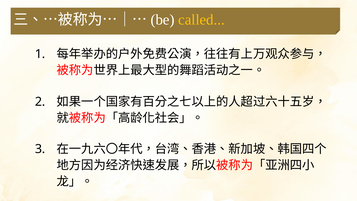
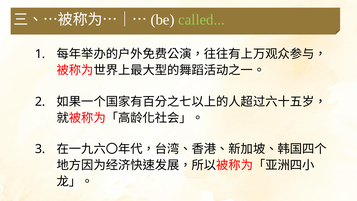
called colour: yellow -> light green (201, 20)
